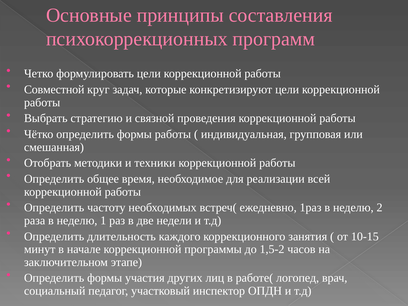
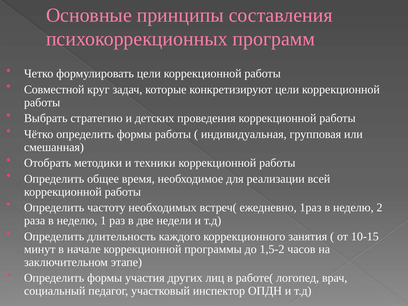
связной: связной -> детских (155, 118)
